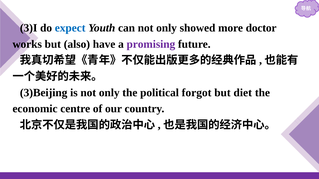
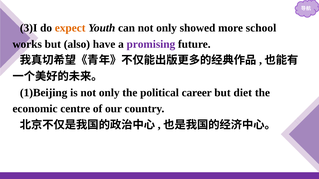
expect colour: blue -> orange (70, 28)
doctor: doctor -> school (261, 28)
3)Beijing: 3)Beijing -> 1)Beijing (44, 93)
forgot: forgot -> career (197, 93)
